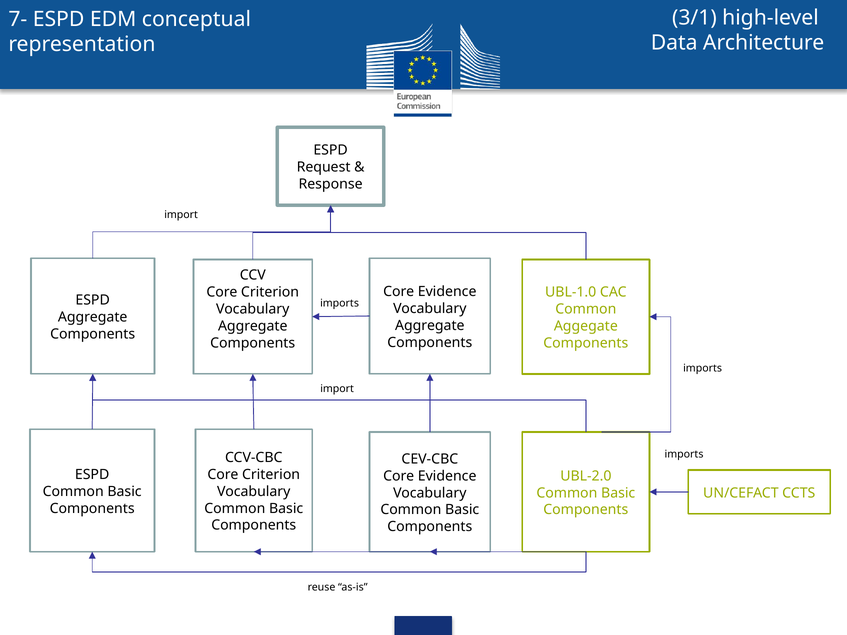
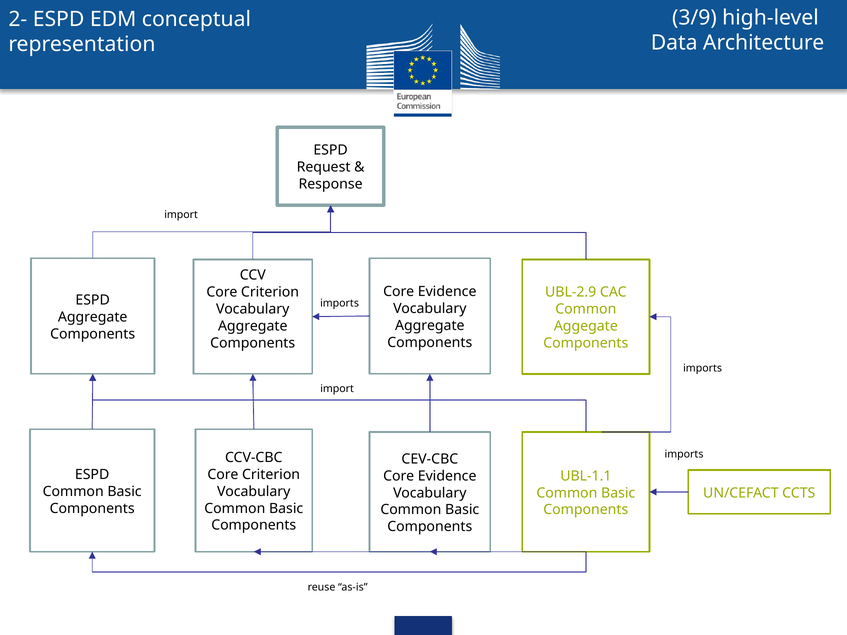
3/1: 3/1 -> 3/9 (694, 18)
7-: 7- -> 2- (18, 19)
UBL-1.0: UBL-1.0 -> UBL-2.9 (571, 292)
UBL-2.0: UBL-2.0 -> UBL-1.1 (586, 476)
